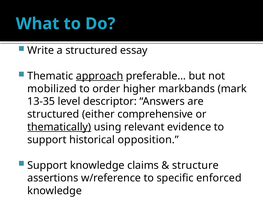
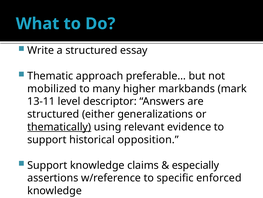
approach underline: present -> none (100, 76)
order: order -> many (106, 88)
13-35: 13-35 -> 13-11 (41, 101)
comprehensive: comprehensive -> generalizations (155, 114)
structure: structure -> especially (196, 165)
